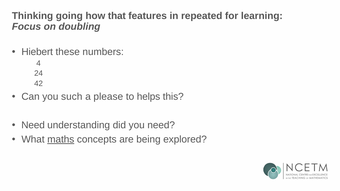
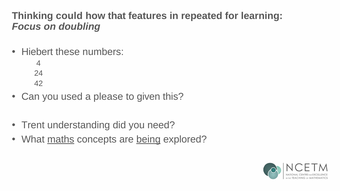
going: going -> could (69, 16)
such: such -> used (72, 97)
helps: helps -> given (149, 97)
Need: Need -> Trent (33, 125)
being underline: none -> present (148, 140)
